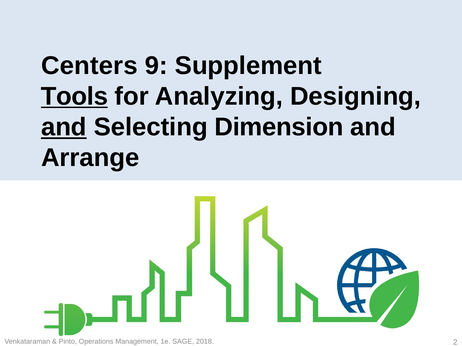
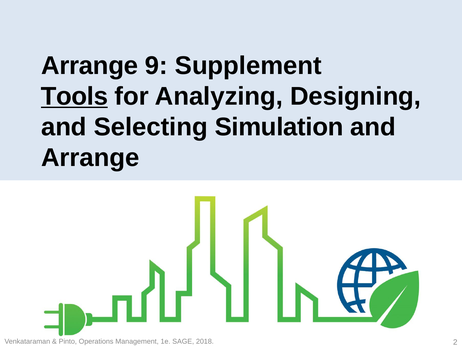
Centers: Centers -> Arrange (90, 66)
and underline: present -> none (64, 127)
Dimension: Dimension -> Simulation (279, 127)
